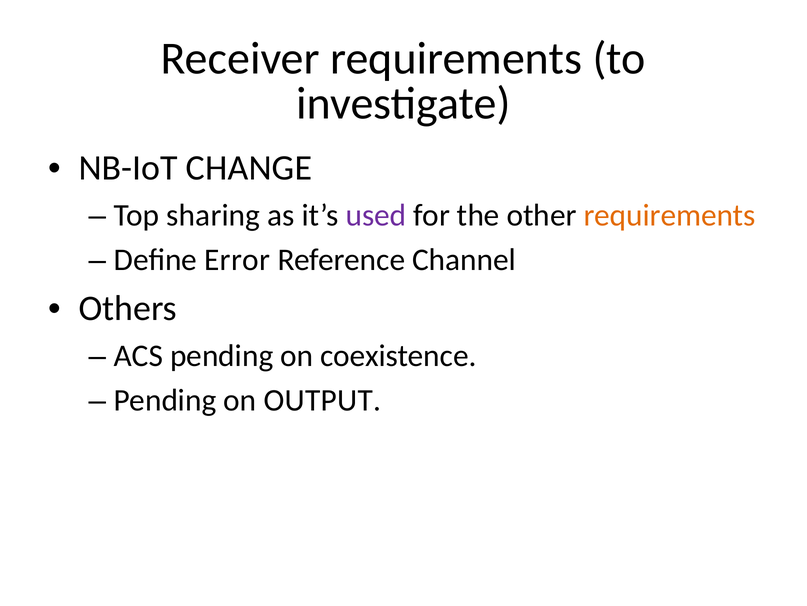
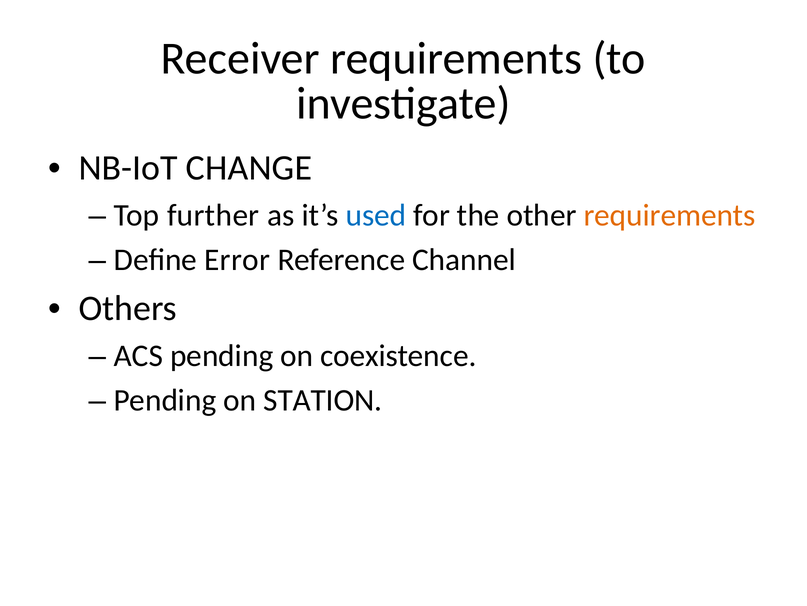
sharing: sharing -> further (213, 215)
used colour: purple -> blue (376, 215)
OUTPUT: OUTPUT -> STATION (323, 400)
